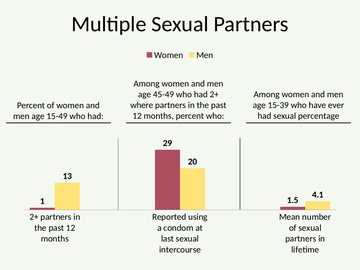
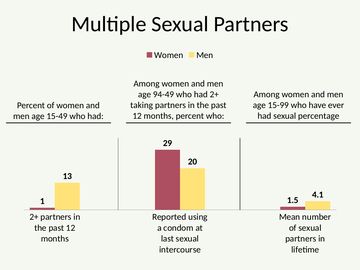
45-49: 45-49 -> 94-49 (163, 94)
where: where -> taking (142, 105)
15-39: 15-39 -> 15-99 (278, 105)
